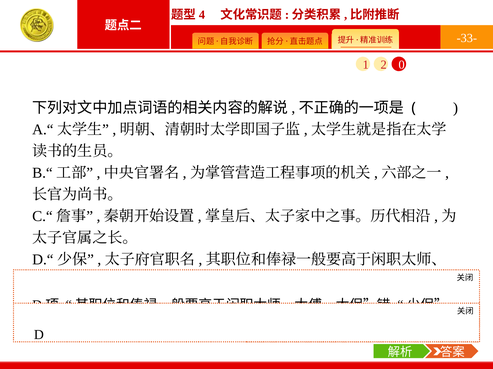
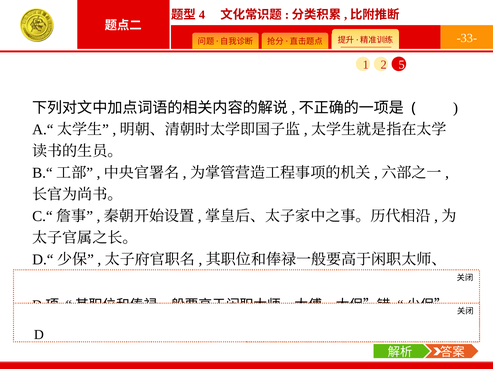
0: 0 -> 5 (402, 65)
